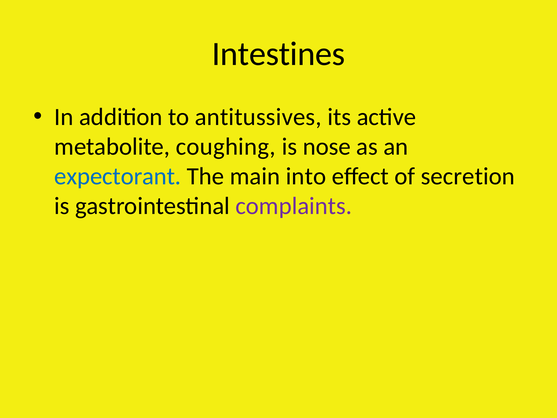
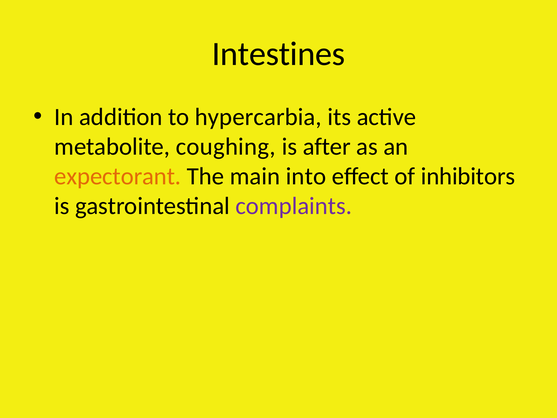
antitussives: antitussives -> hypercarbia (258, 117)
nose: nose -> after (327, 147)
expectorant colour: blue -> orange (118, 176)
secretion: secretion -> inhibitors (468, 176)
